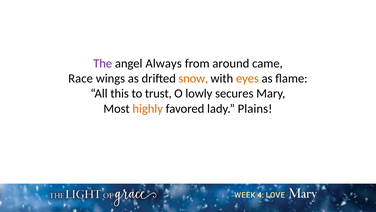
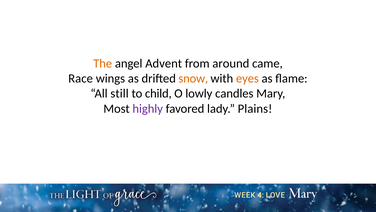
The colour: purple -> orange (103, 63)
Always: Always -> Advent (164, 63)
this: this -> still (120, 93)
trust: trust -> child (158, 93)
secures: secures -> candles (234, 93)
highly colour: orange -> purple (148, 108)
